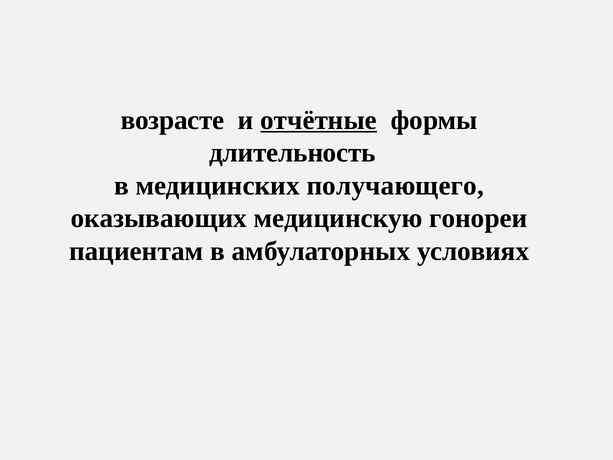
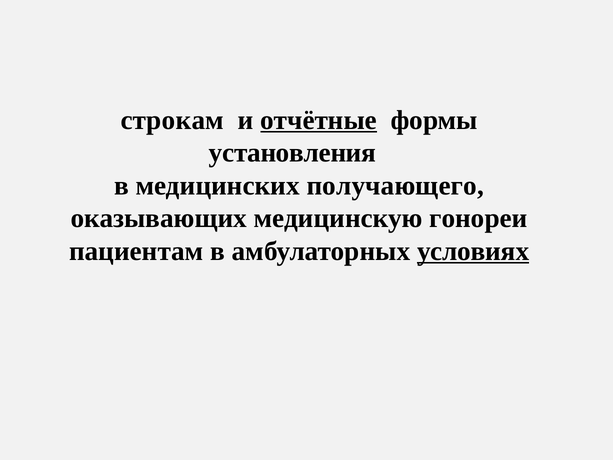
возрасте: возрасте -> строкам (172, 120)
длительность: длительность -> установления (293, 153)
условиях underline: none -> present (473, 251)
